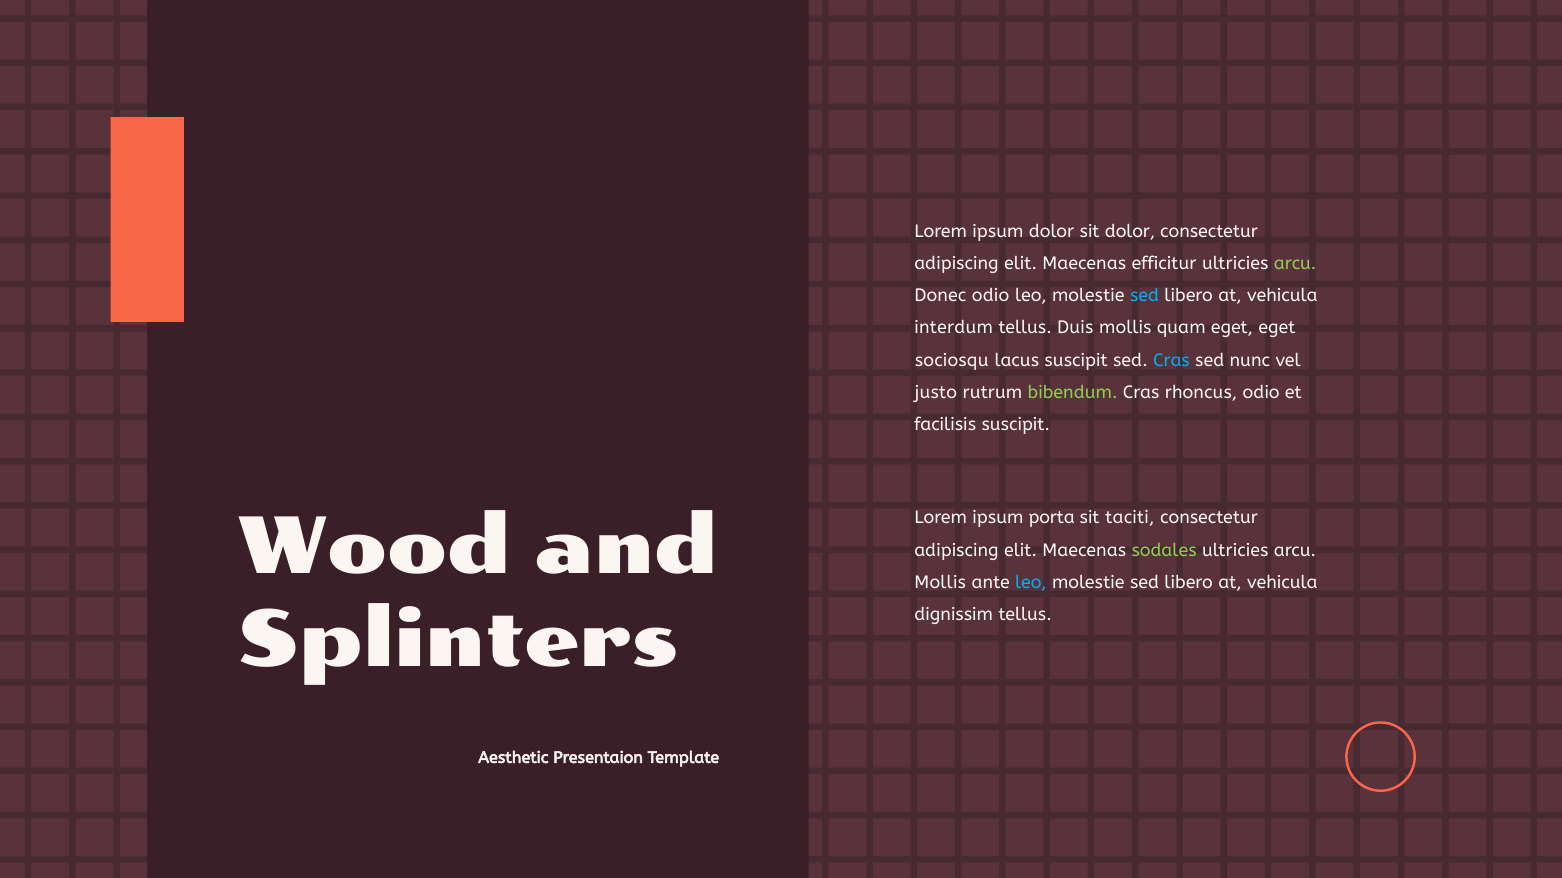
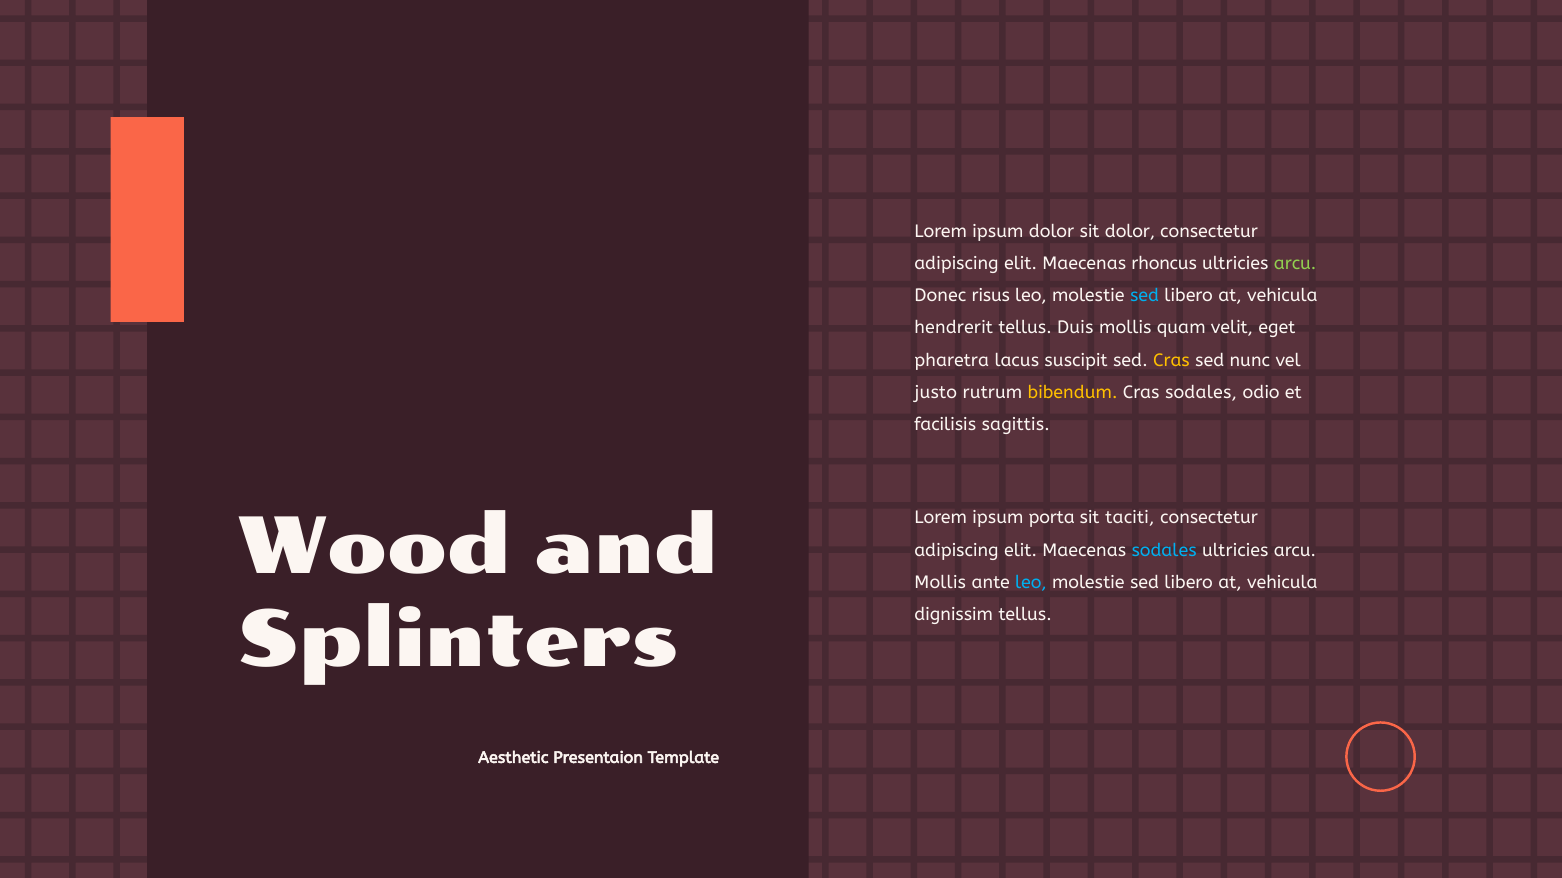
efficitur: efficitur -> rhoncus (1164, 264)
Donec odio: odio -> risus (991, 296)
interdum: interdum -> hendrerit (954, 328)
quam eget: eget -> velit (1232, 328)
sociosqu: sociosqu -> pharetra (952, 361)
Cras colour: light blue -> yellow (1171, 361)
bibendum colour: light green -> yellow (1072, 393)
Cras rhoncus: rhoncus -> sodales (1201, 393)
facilisis suscipit: suscipit -> sagittis (1016, 425)
sodales colour: light green -> light blue (1164, 551)
